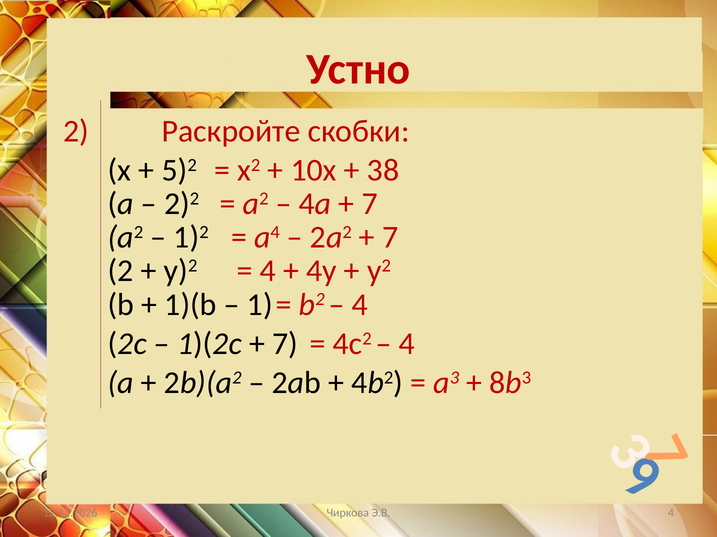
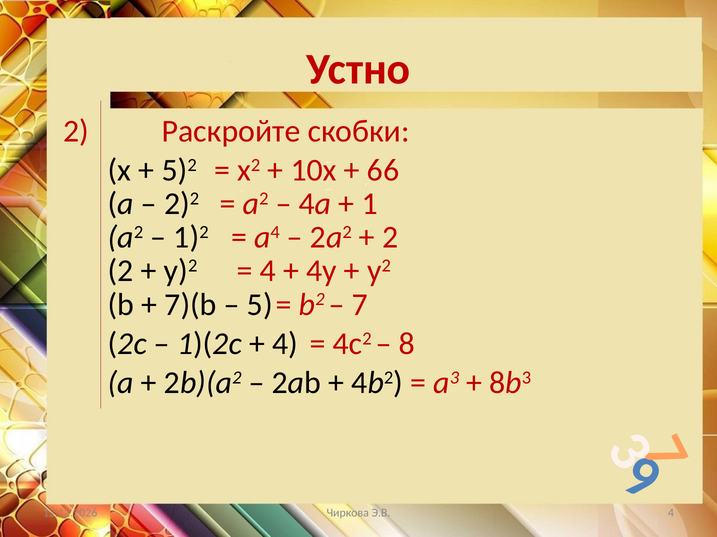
38: 38 -> 66 (383, 171)
7: 7 -> 1 (370, 204)
7: 7 -> 2 (390, 238)
1)(b: 1)(b -> 7)(b (191, 305)
1: 1 -> 5 (260, 305)
4: 4 -> 7 (360, 305)
7: 7 -> 4 (285, 344)
4: 4 -> 8 (407, 344)
